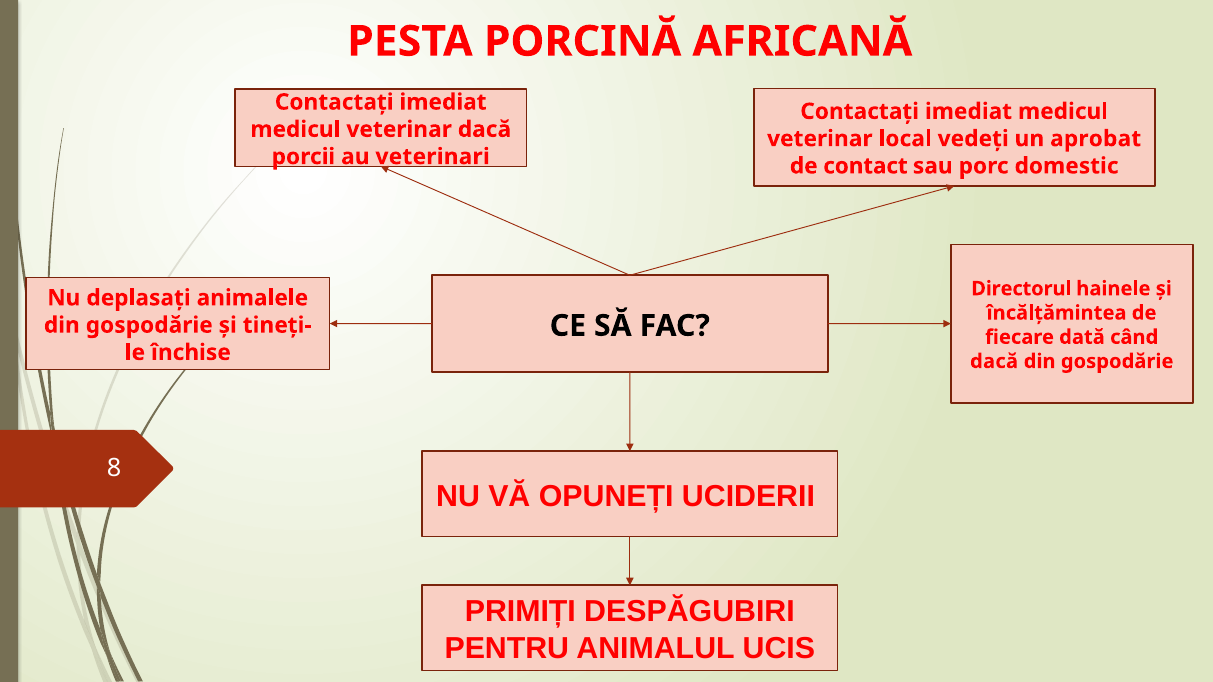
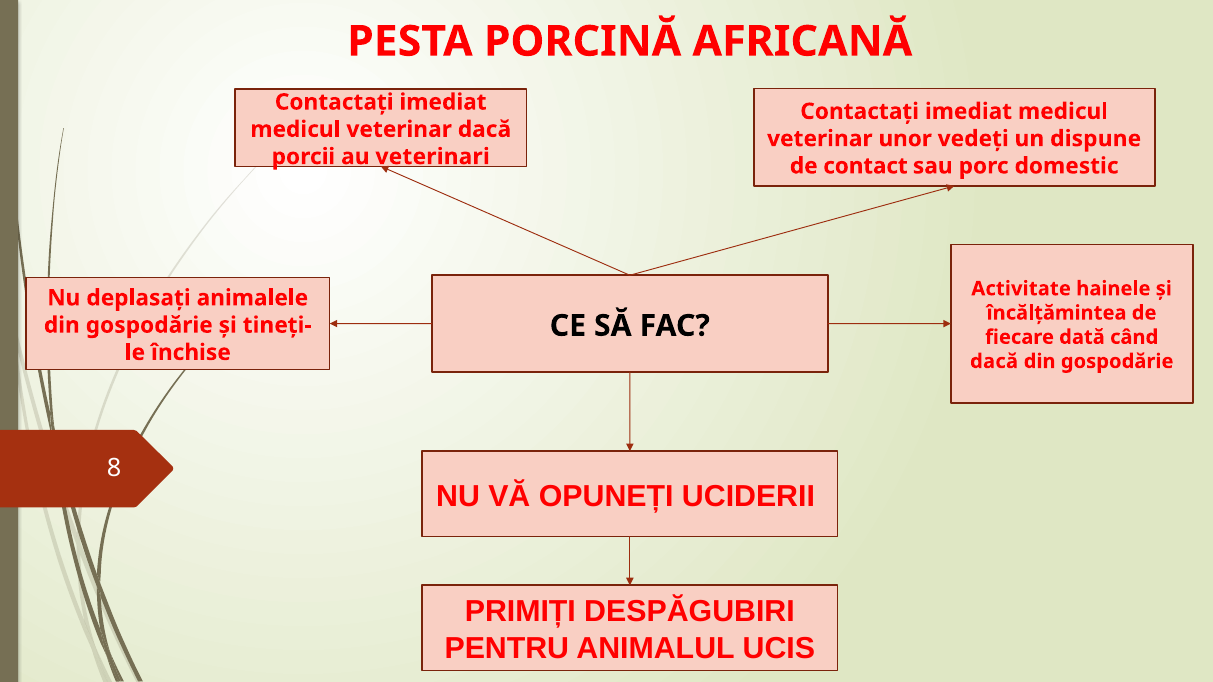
local: local -> unor (905, 139)
aprobat: aprobat -> dispune (1096, 139)
Directorul: Directorul -> Activitate (1021, 289)
